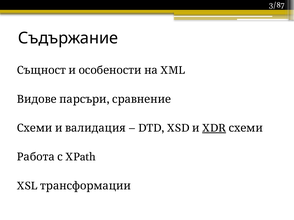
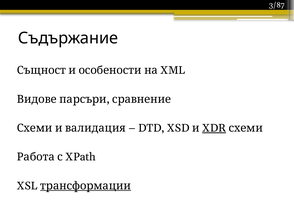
трансформации underline: none -> present (86, 186)
